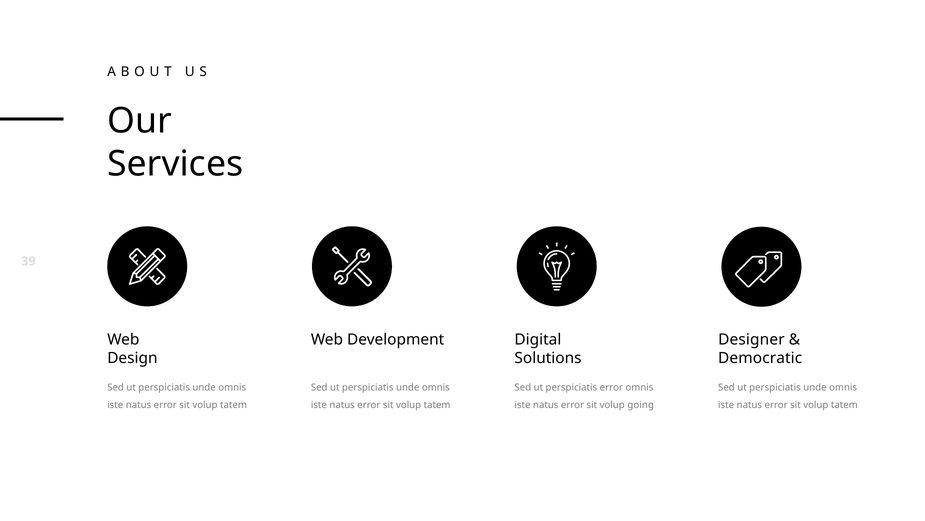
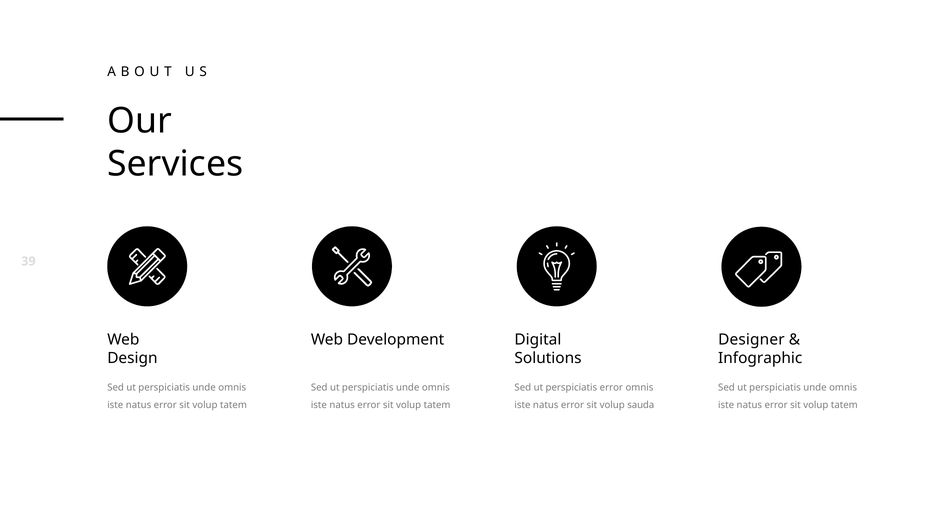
Democratic: Democratic -> Infographic (760, 358)
going: going -> sauda (641, 405)
